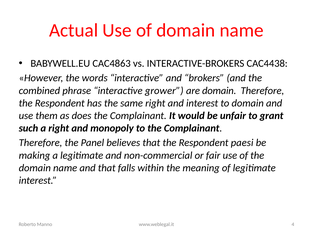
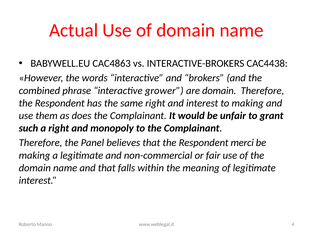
to domain: domain -> making (248, 103)
paesi: paesi -> merci (242, 143)
